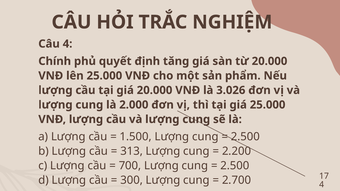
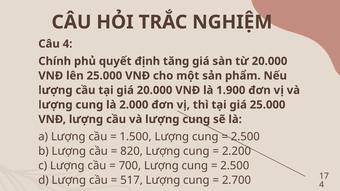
3.026: 3.026 -> 1.900 (231, 90)
313: 313 -> 820 (132, 151)
300: 300 -> 517 (132, 180)
